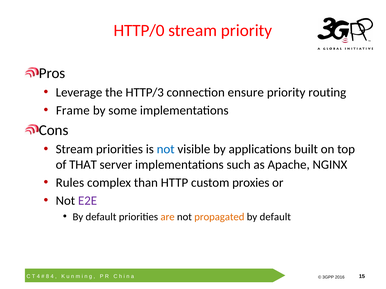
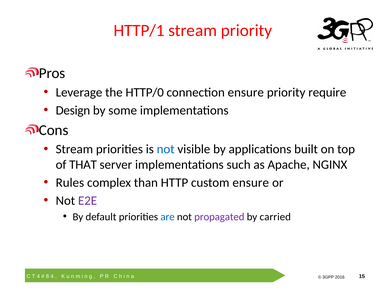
HTTP/0: HTTP/0 -> HTTP/1 (139, 30)
HTTP/3: HTTP/3 -> HTTP/0 (145, 92)
routing: routing -> require (327, 92)
Frame: Frame -> Design (73, 110)
custom proxies: proxies -> ensure (251, 183)
are colour: orange -> blue (168, 217)
propagated colour: orange -> purple (219, 217)
default: default -> carried (275, 217)
